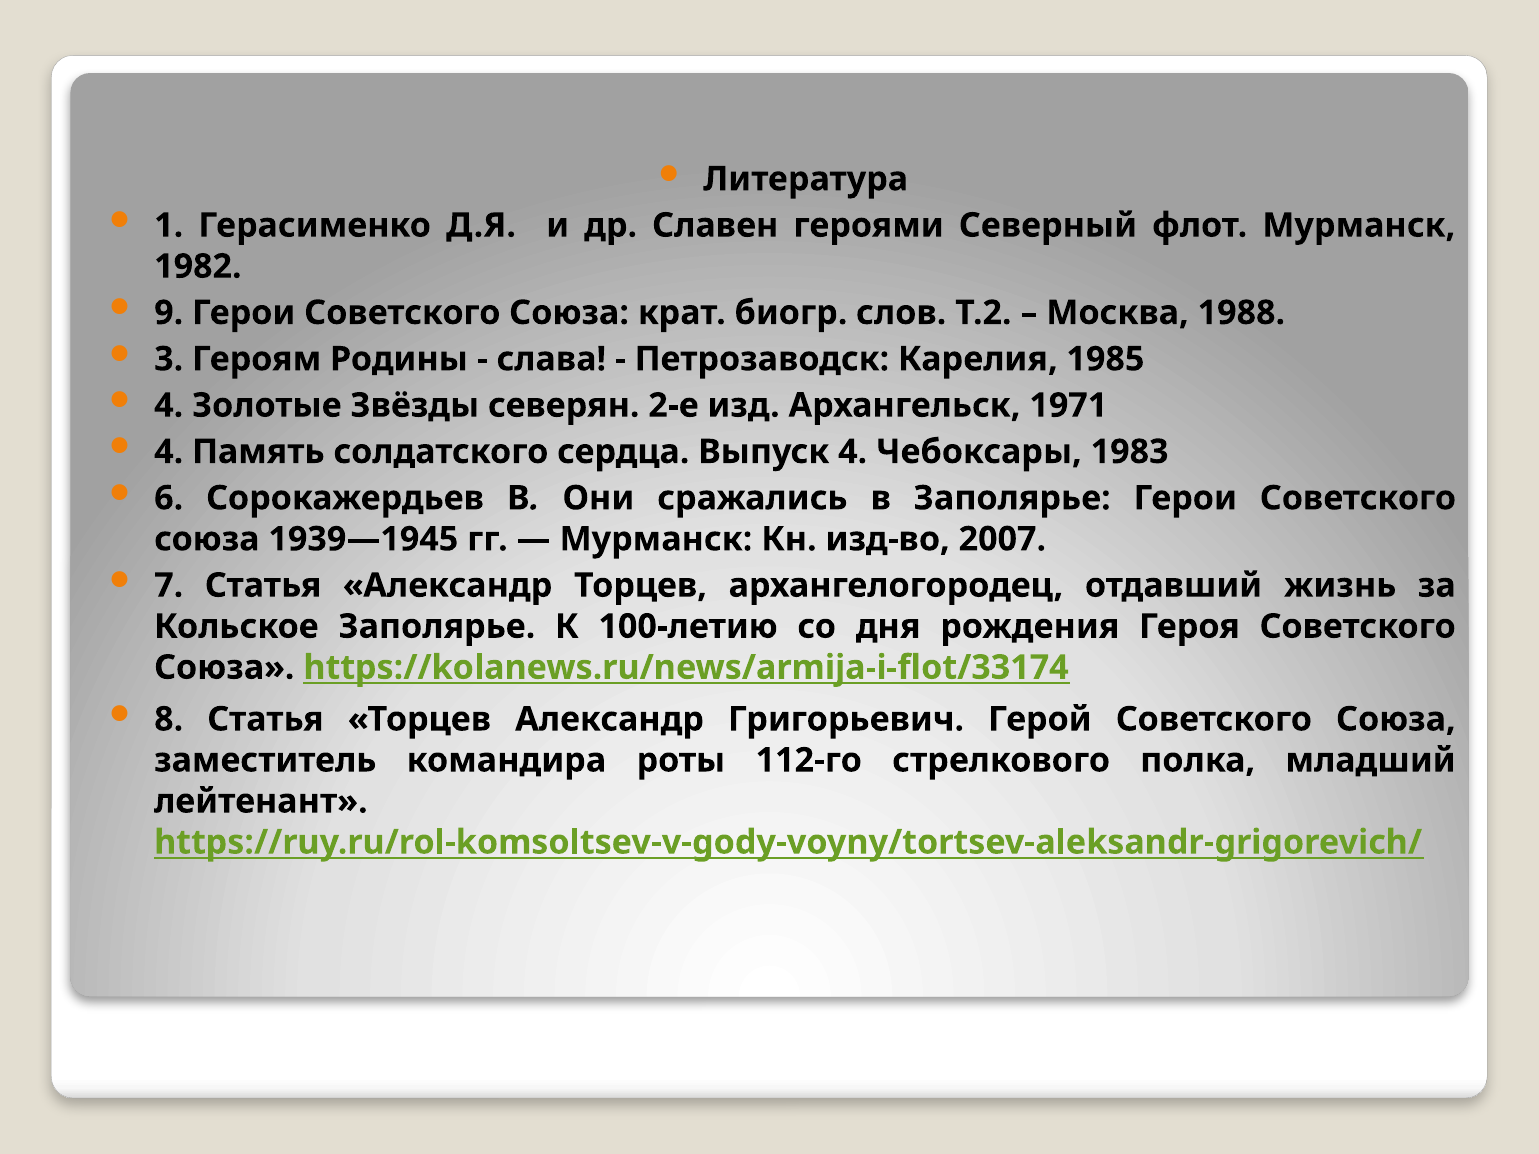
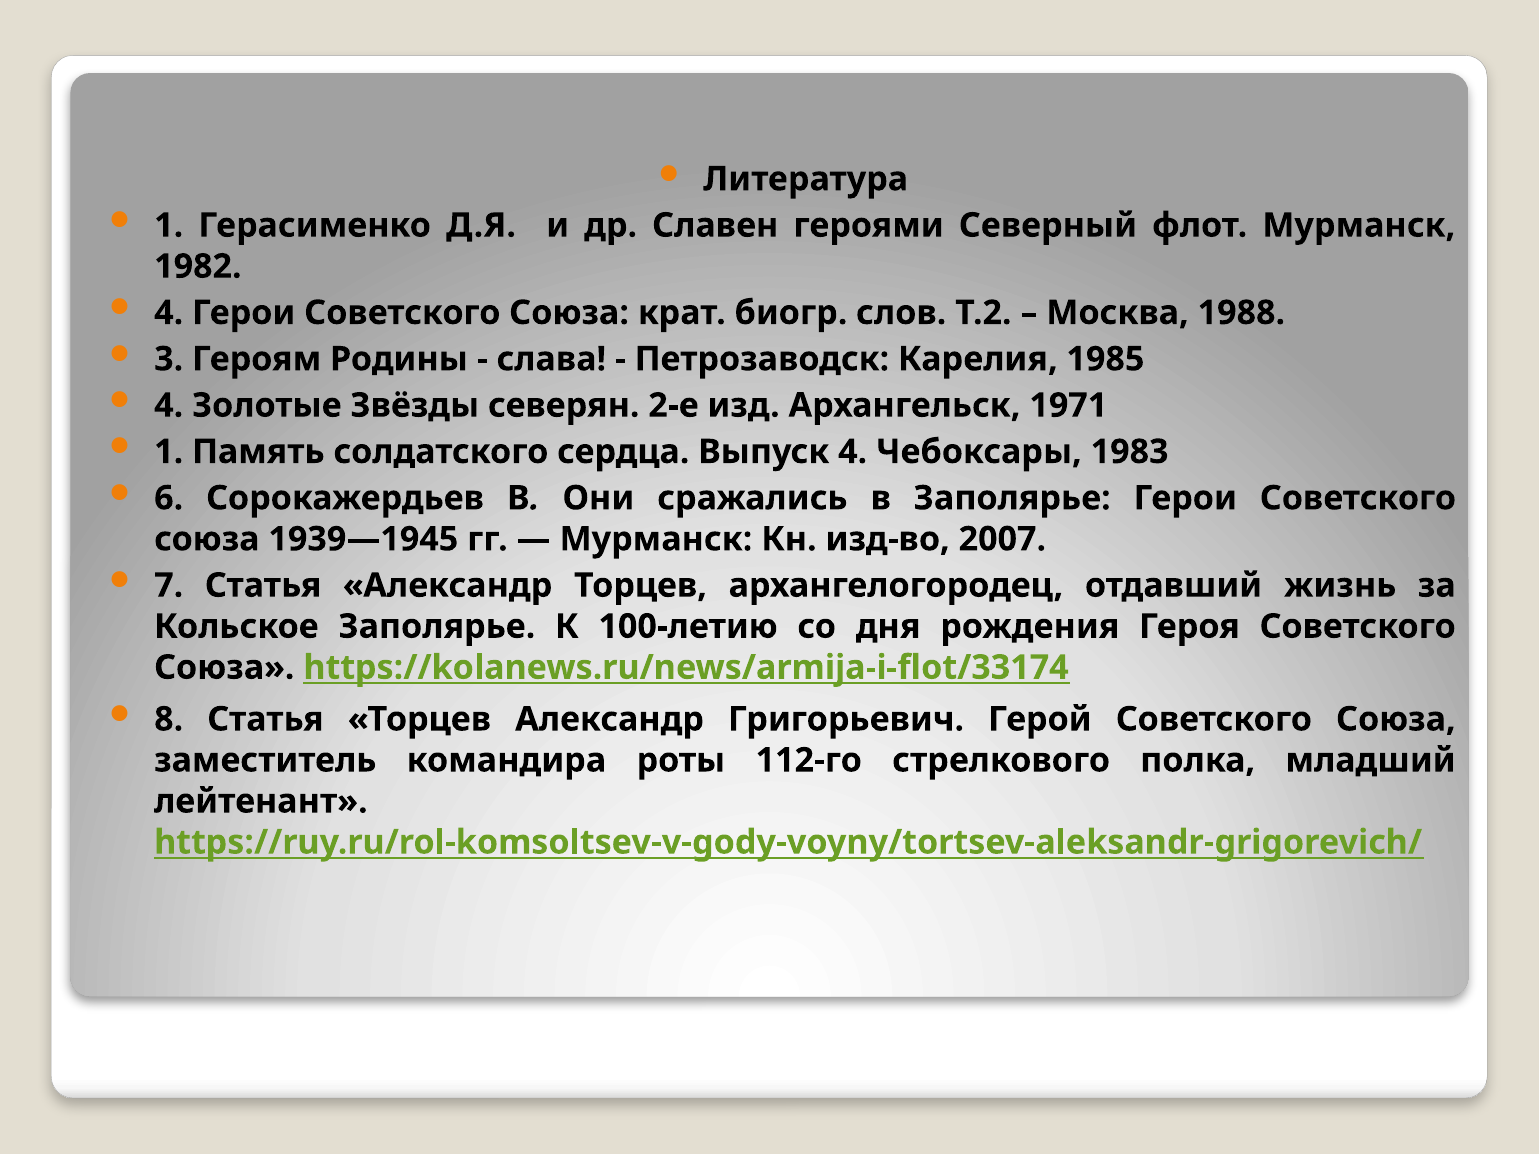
9: 9 -> 4 (169, 313)
4: 4 -> 1 (169, 452)
